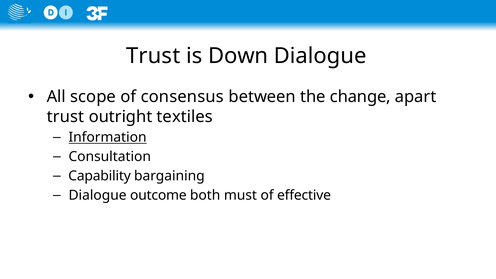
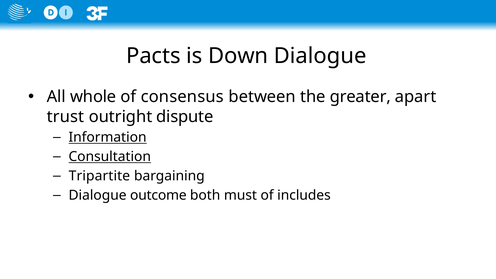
Trust: Trust -> Pacts (153, 56)
scope: scope -> whole (93, 97)
change: change -> greater (360, 97)
textiles: textiles -> dispute (185, 117)
Consultation underline: none -> present (110, 157)
Capability: Capability -> Tripartite (99, 176)
effective: effective -> includes (304, 195)
